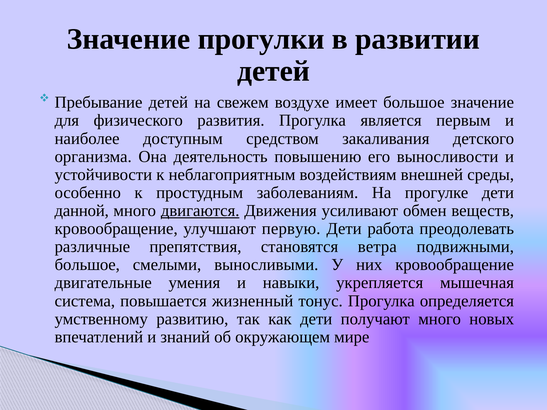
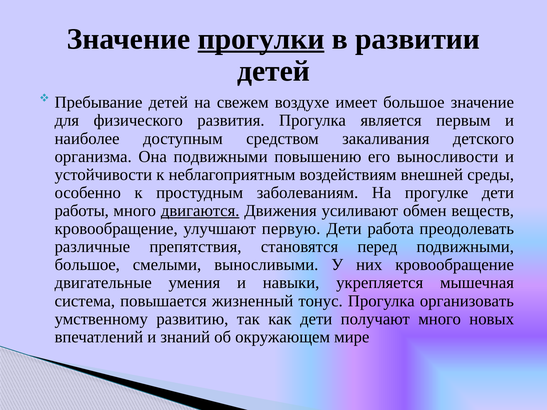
прогулки underline: none -> present (261, 39)
Она деятельность: деятельность -> подвижными (221, 157)
данной: данной -> работы (82, 211)
ветра: ветра -> перед (377, 247)
определяется: определяется -> организовать (467, 301)
